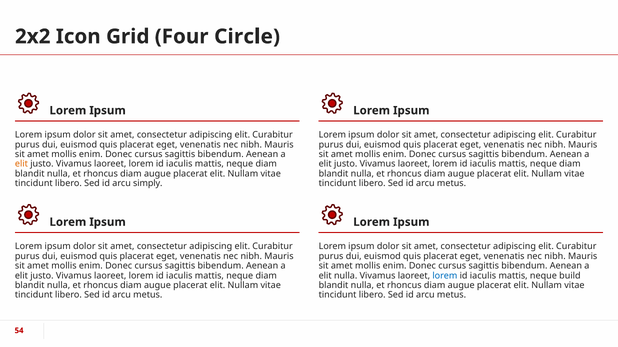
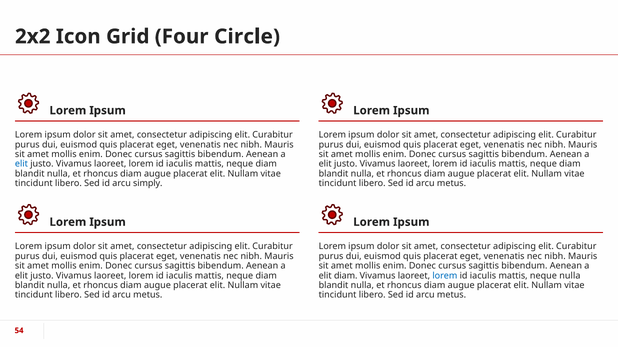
elit colour: orange -> blue (21, 164)
elit nulla: nulla -> diam (346, 276)
neque build: build -> nulla (570, 276)
